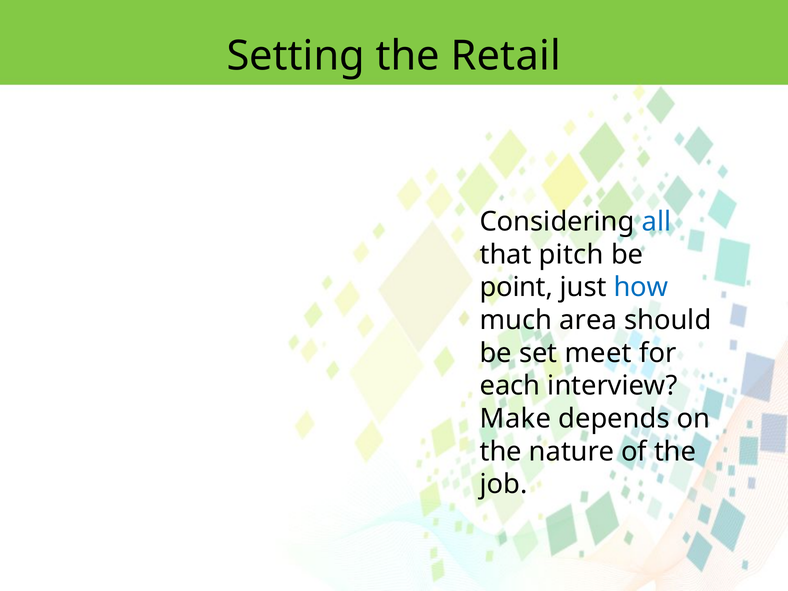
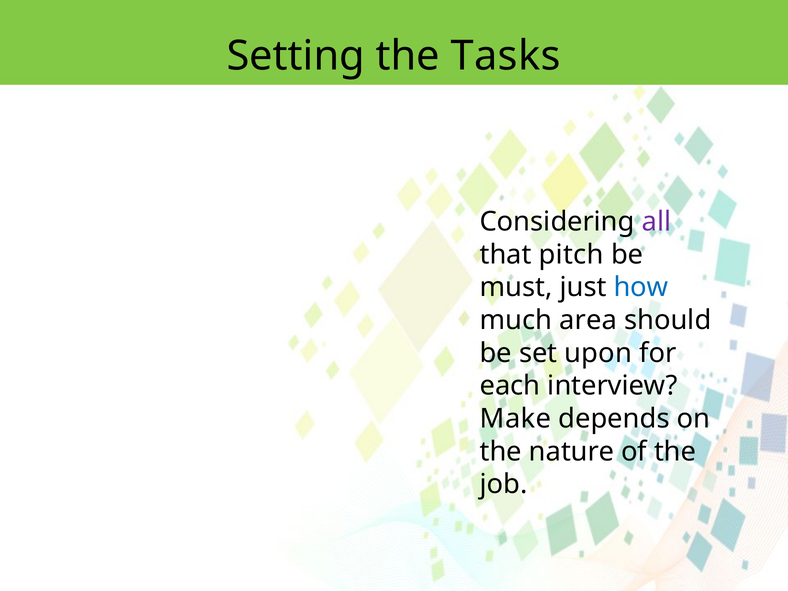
Retail: Retail -> Tasks (506, 56)
all colour: blue -> purple (657, 222)
point: point -> must (516, 287)
meet: meet -> upon (598, 353)
